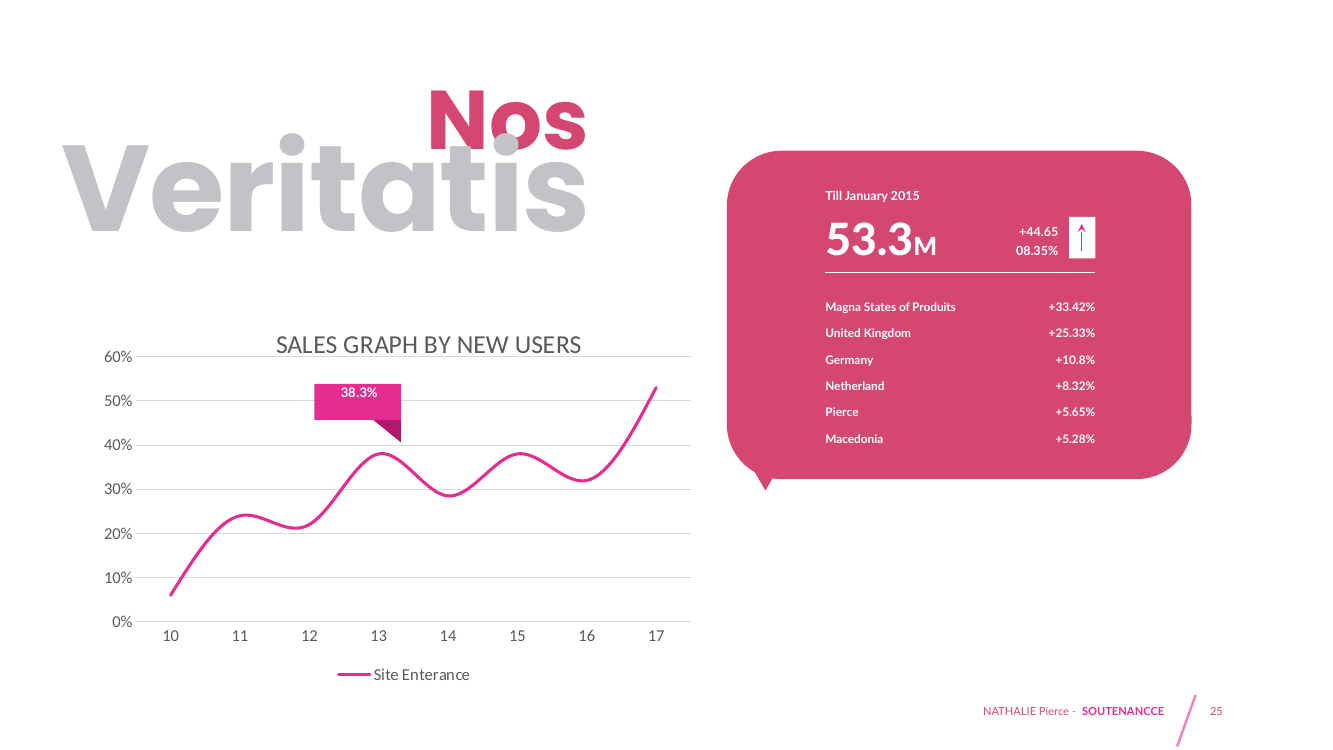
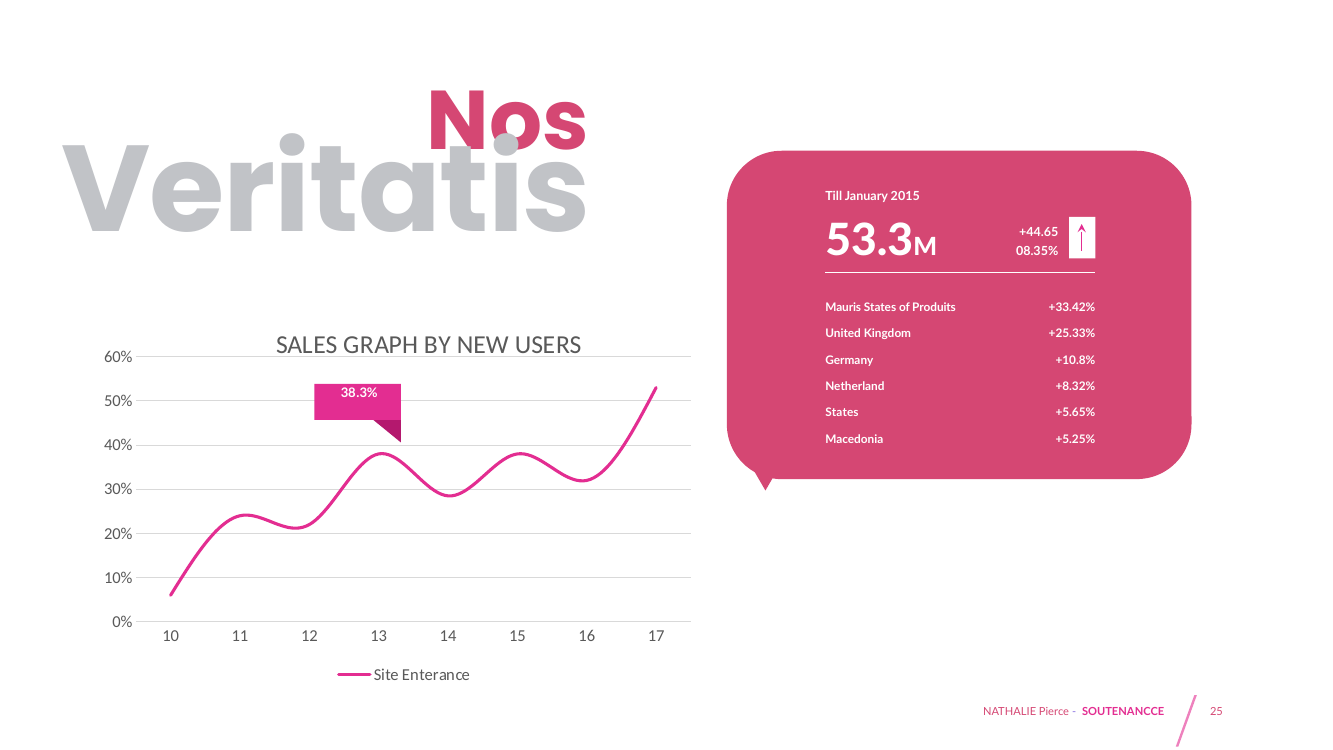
Magna: Magna -> Mauris (843, 307)
Pierce: Pierce -> States (842, 413)
+5.28%: +5.28% -> +5.25% (1075, 439)
